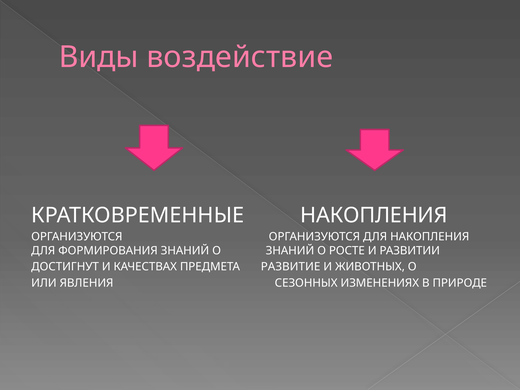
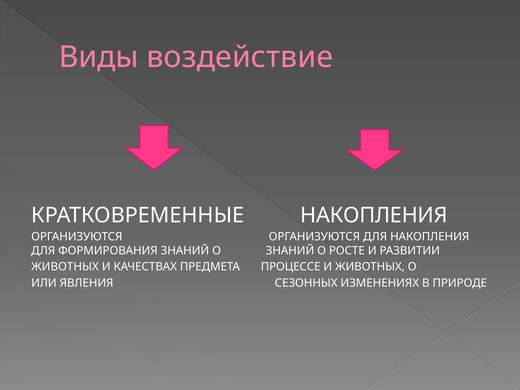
ДОСТИГНУТ: ДОСТИГНУТ -> ЖИВОТНЫХ (65, 267)
РАЗВИТИЕ: РАЗВИТИЕ -> ПРОЦЕССЕ (291, 267)
